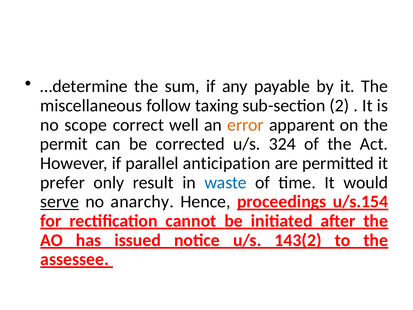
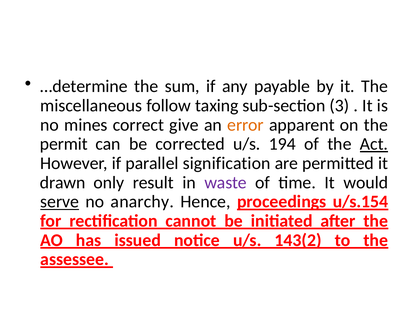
2: 2 -> 3 (339, 105)
scope: scope -> mines (86, 125)
well: well -> give (184, 125)
324: 324 -> 194 (282, 144)
Act underline: none -> present (374, 144)
anticipation: anticipation -> signification (227, 163)
prefer: prefer -> drawn (63, 182)
waste colour: blue -> purple (226, 182)
